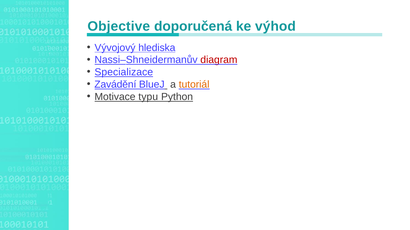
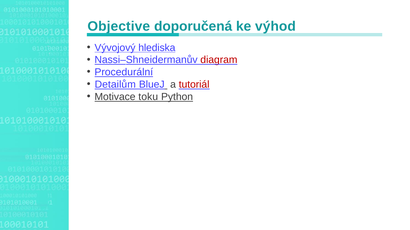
Specializace: Specializace -> Procedurální (124, 72)
Zavádění: Zavádění -> Detailům (115, 85)
tutoriál colour: orange -> red (194, 85)
typu: typu -> toku (148, 97)
